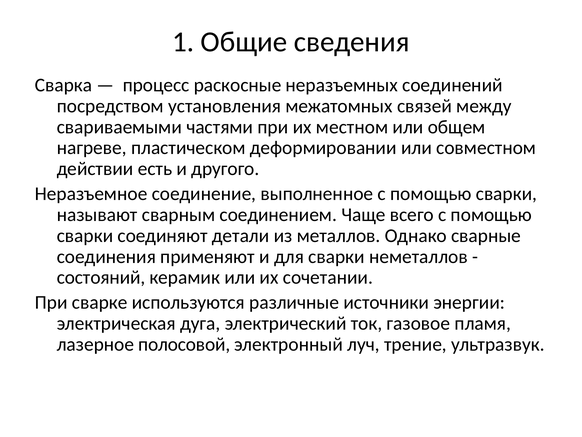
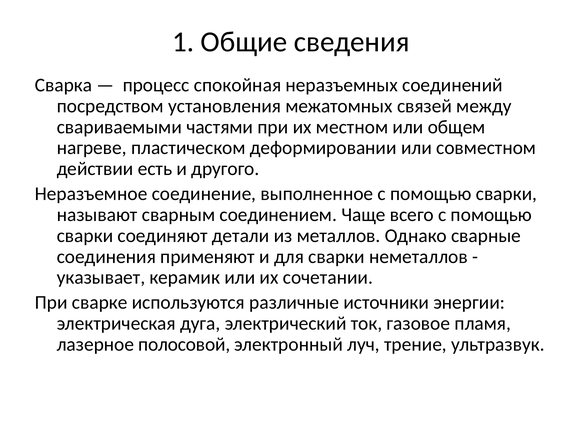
раскосные: раскосные -> спокойная (238, 85)
состояний: состояний -> указывает (101, 277)
